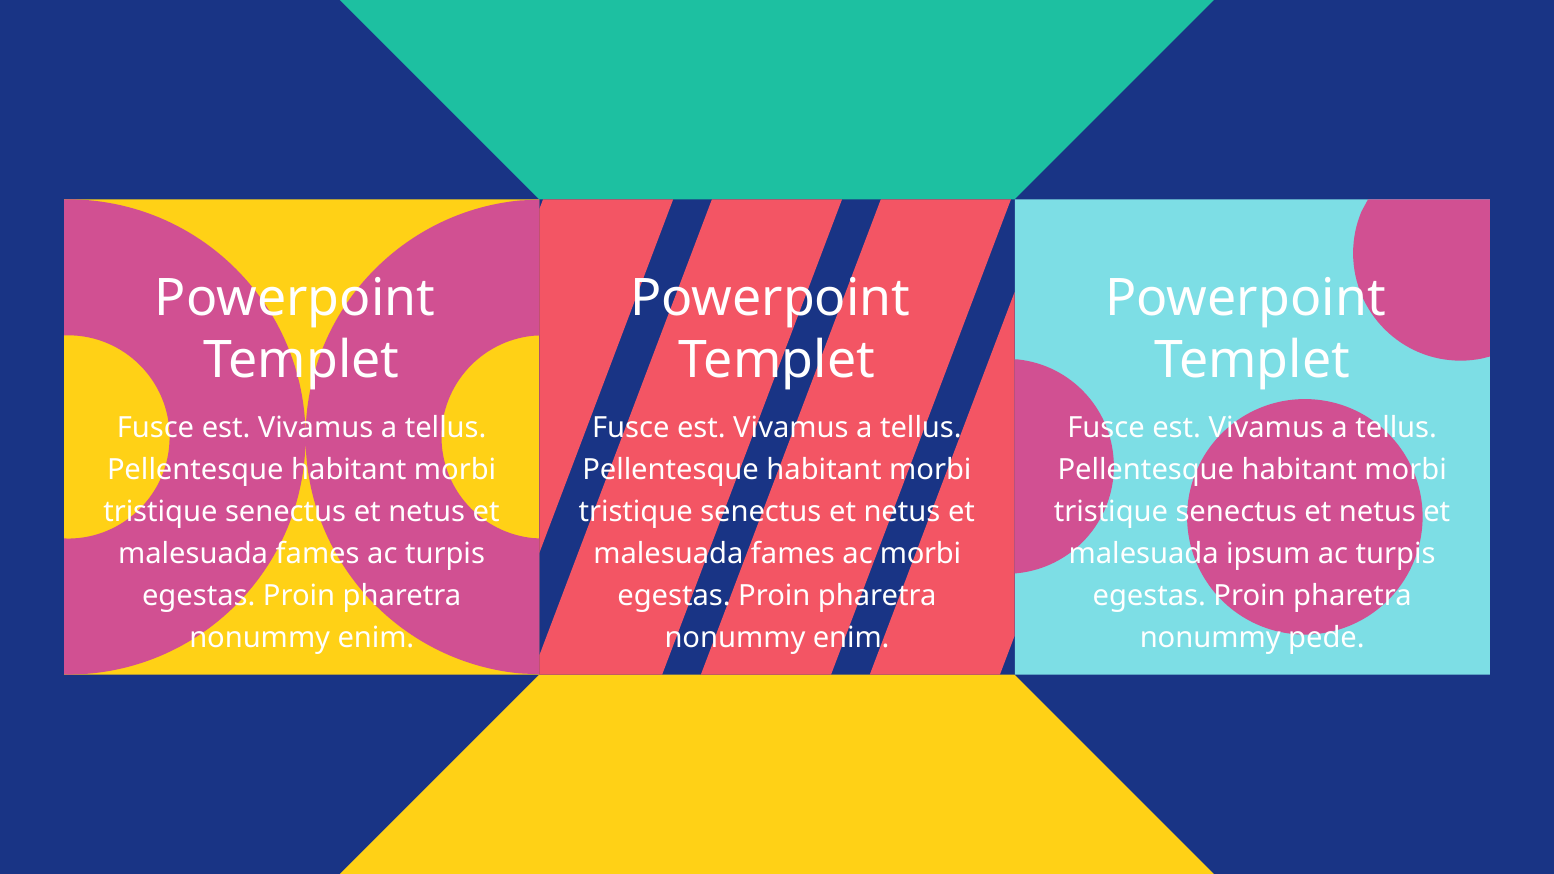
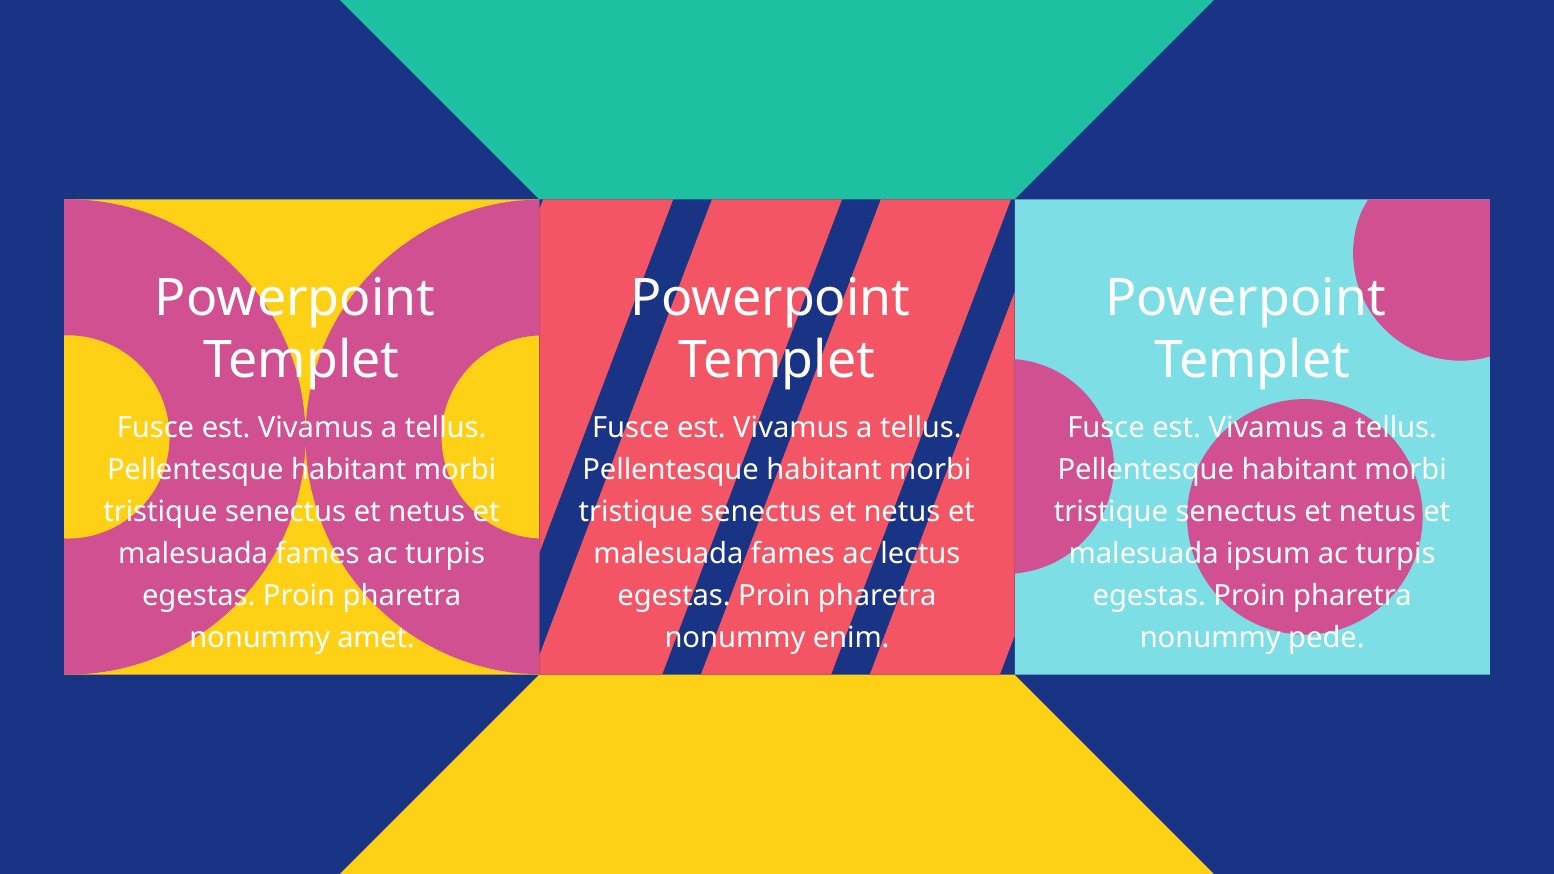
ac morbi: morbi -> lectus (920, 554)
enim: enim -> amet (376, 638)
